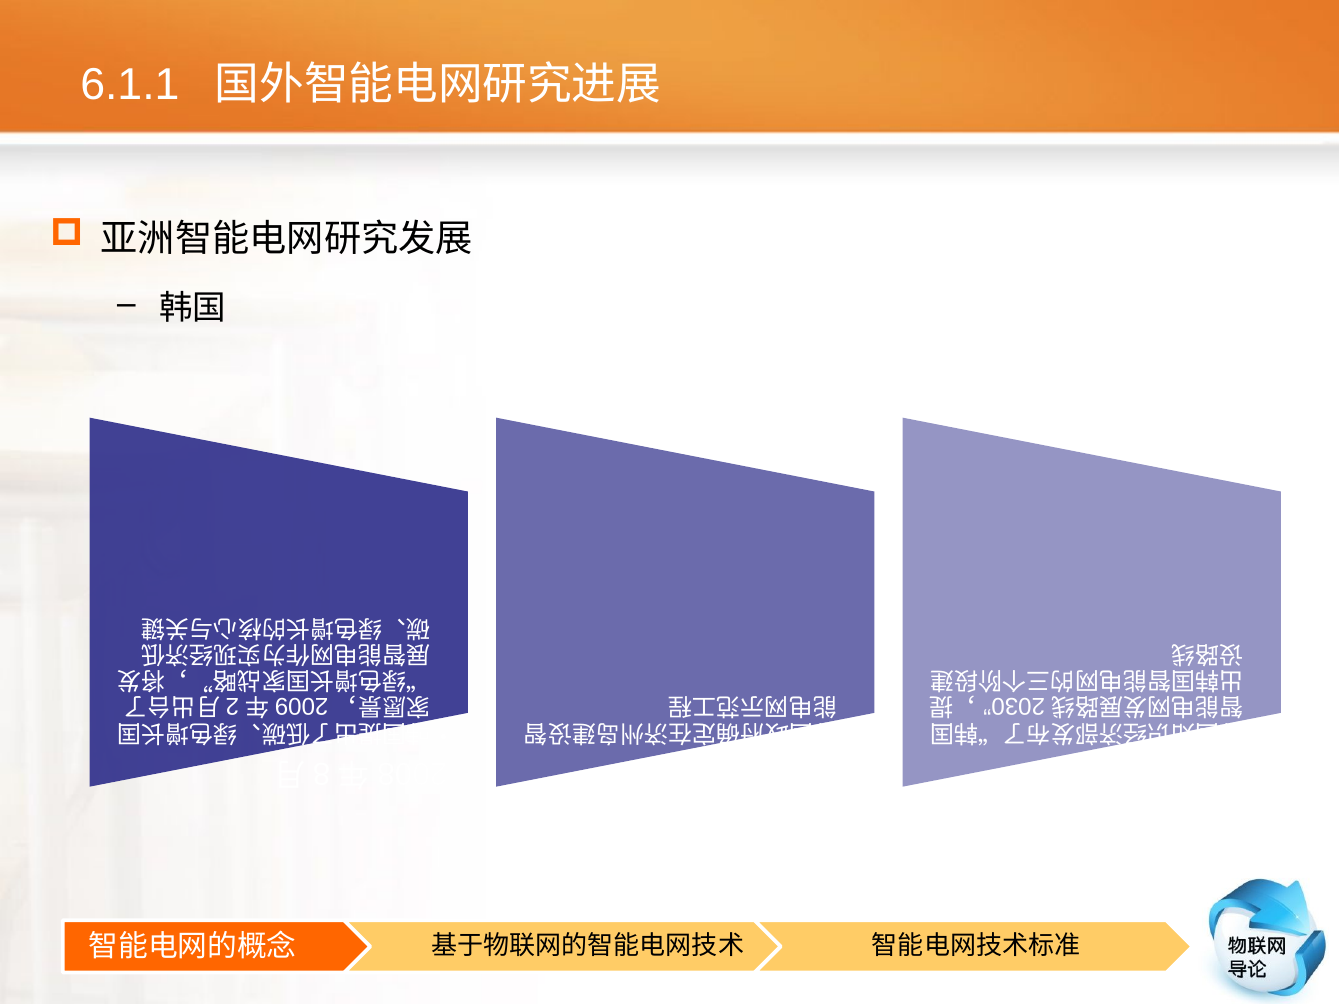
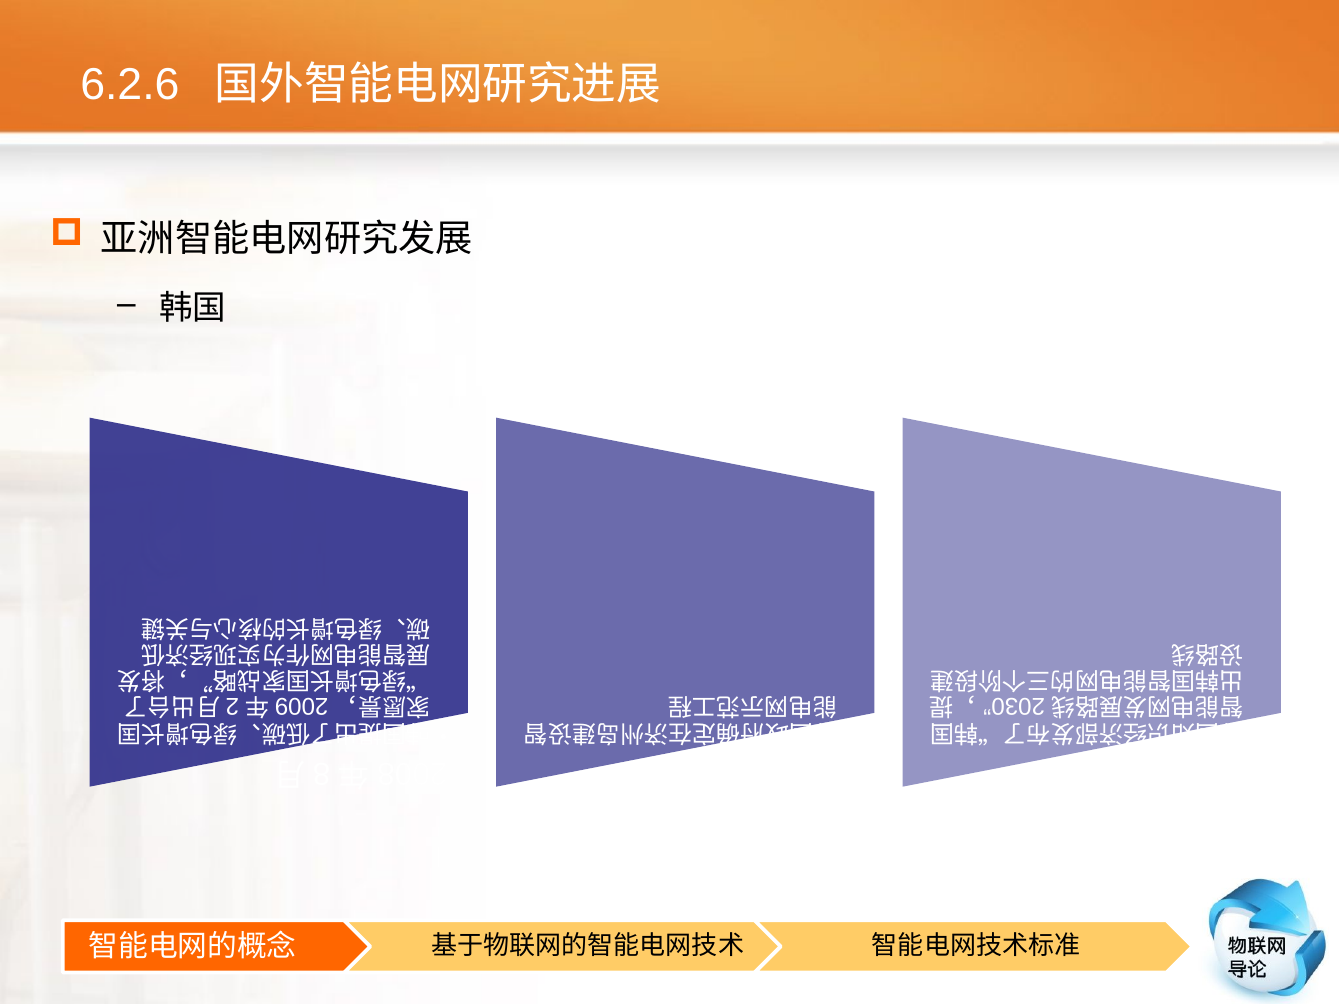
6.1.1: 6.1.1 -> 6.2.6 (130, 84)
